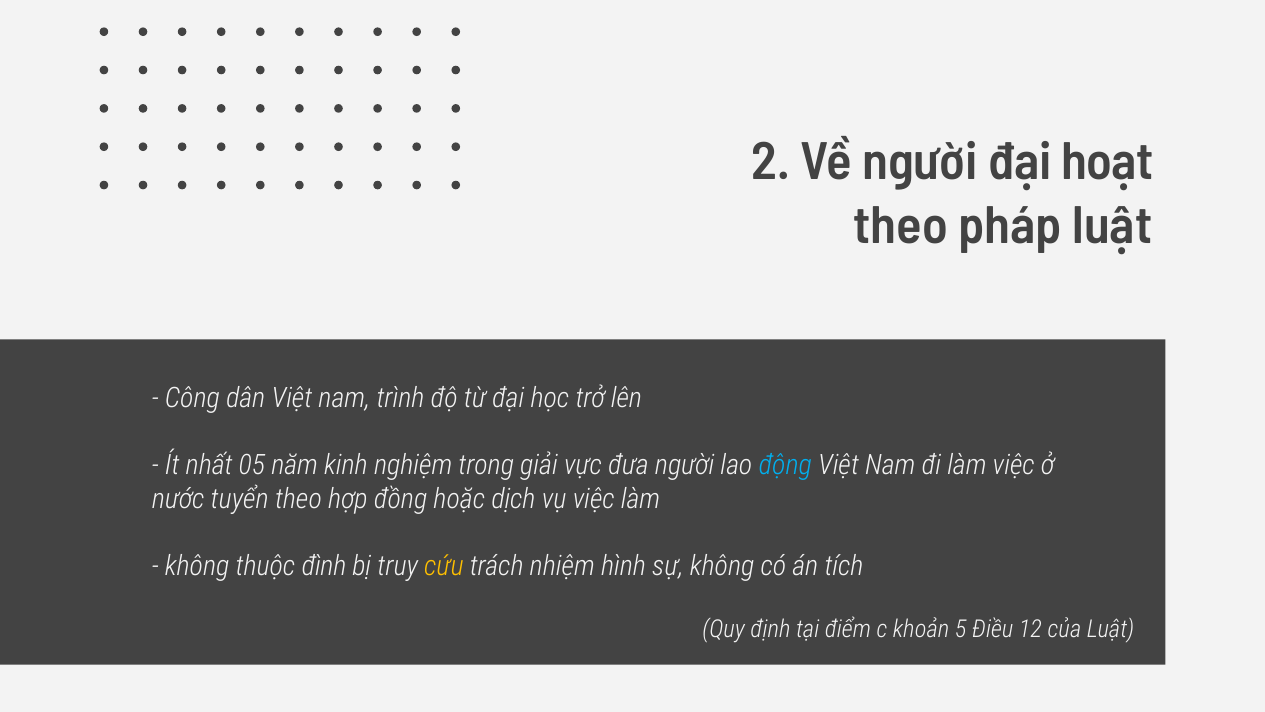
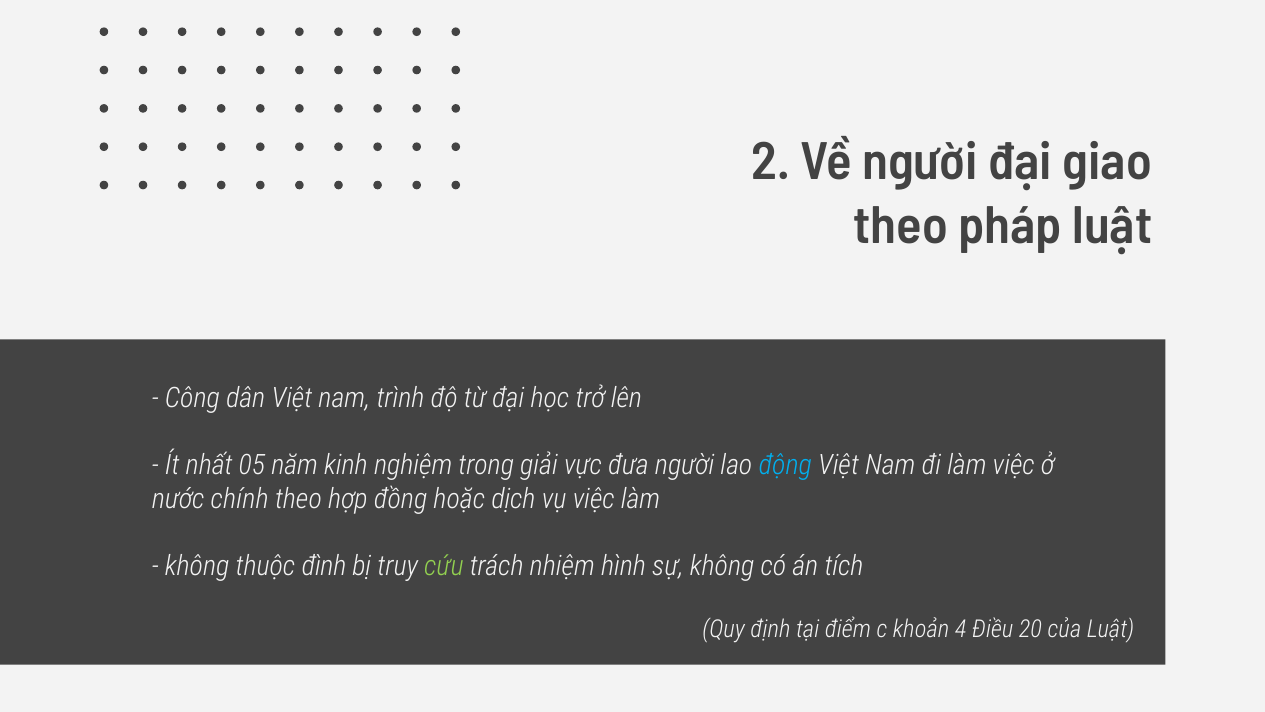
hoạt: hoạt -> giao (1107, 162)
tuyển: tuyển -> chính (240, 499)
cứu colour: yellow -> light green (444, 566)
5: 5 -> 4 (961, 629)
12: 12 -> 20 (1030, 629)
